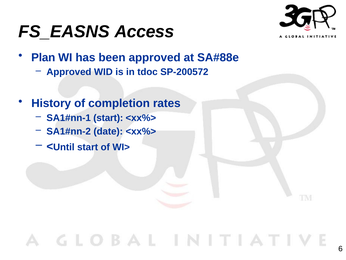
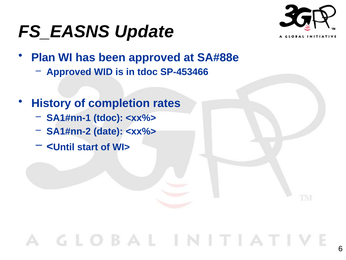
Access: Access -> Update (144, 32)
SP-200572: SP-200572 -> SP-453466 (184, 72)
start: start -> tdoc (108, 118)
